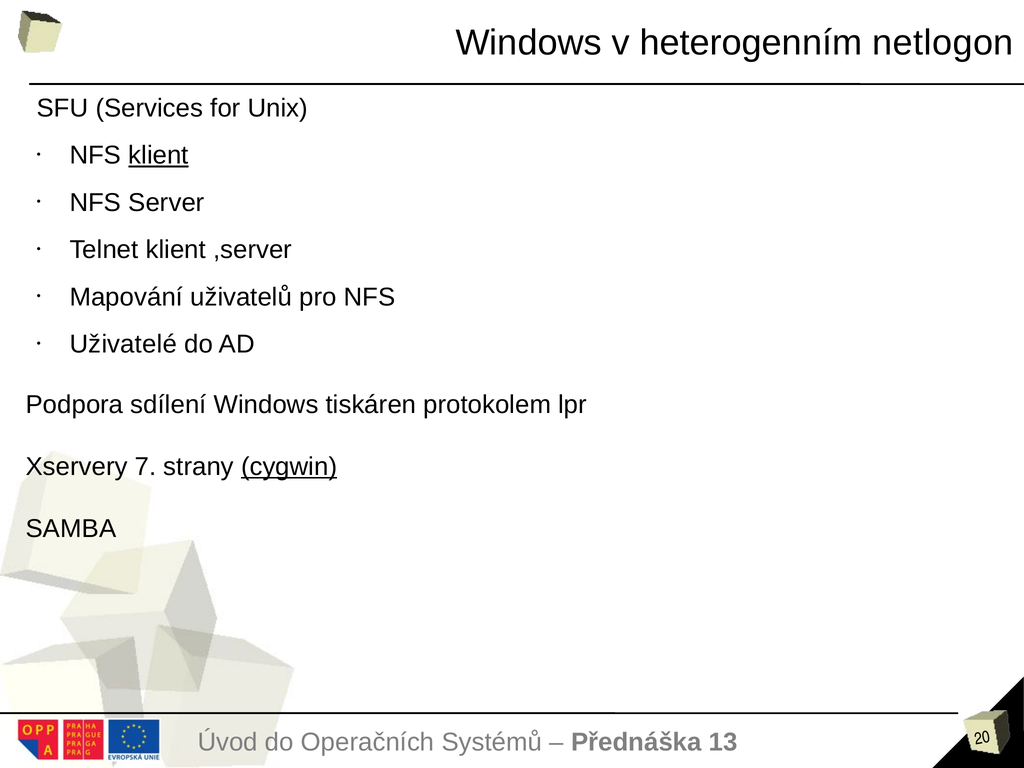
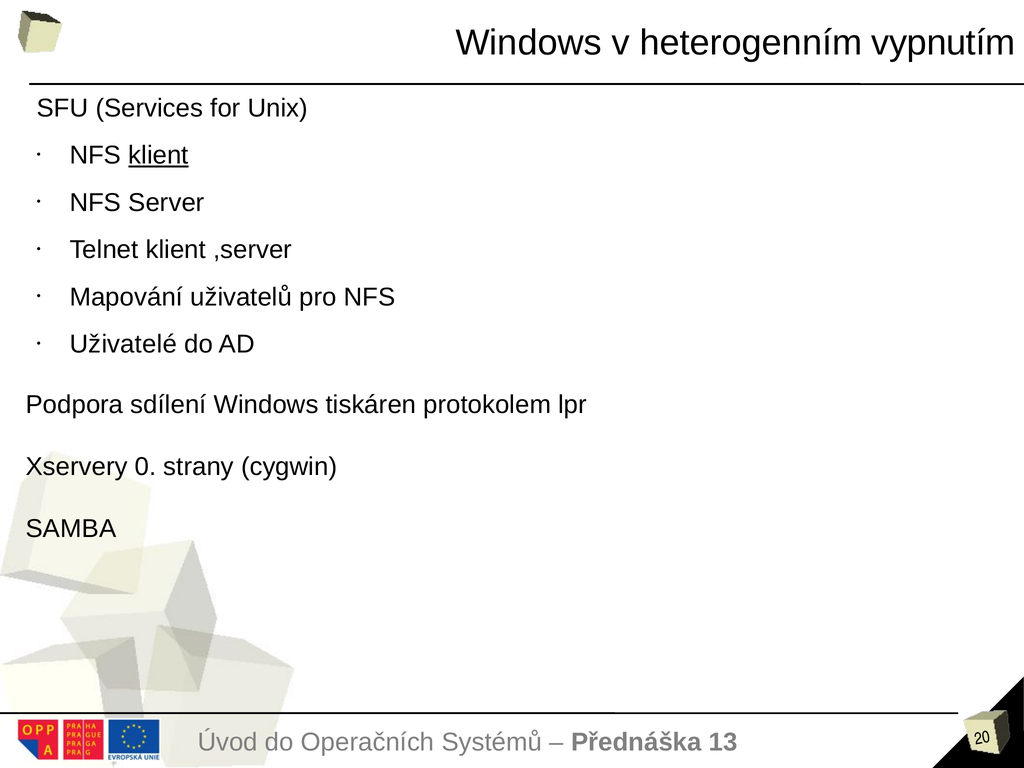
netlogon: netlogon -> vypnutím (943, 43)
7: 7 -> 0 (146, 467)
cygwin underline: present -> none (289, 467)
